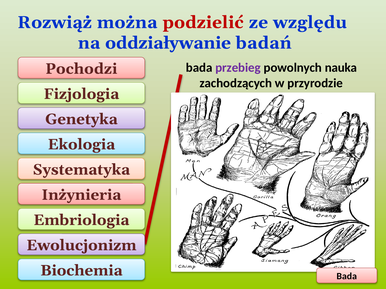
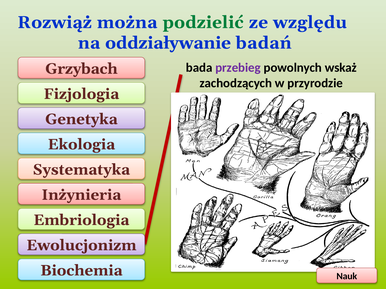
podzielić colour: red -> green (203, 22)
nauka: nauka -> wskaż (341, 68)
Pochodzi: Pochodzi -> Grzybach (81, 69)
Biochemia Bada: Bada -> Nauk (347, 277)
